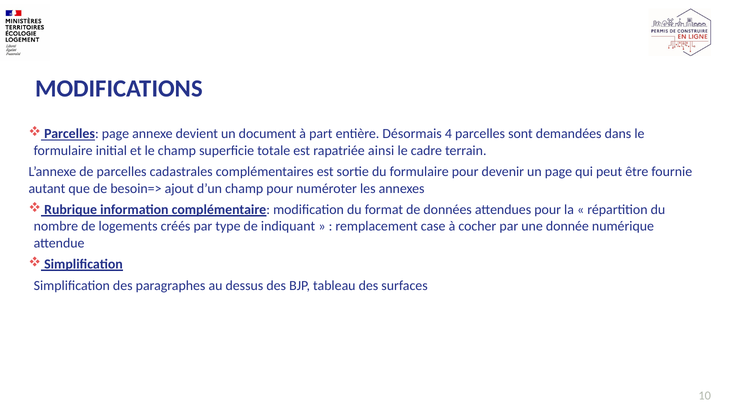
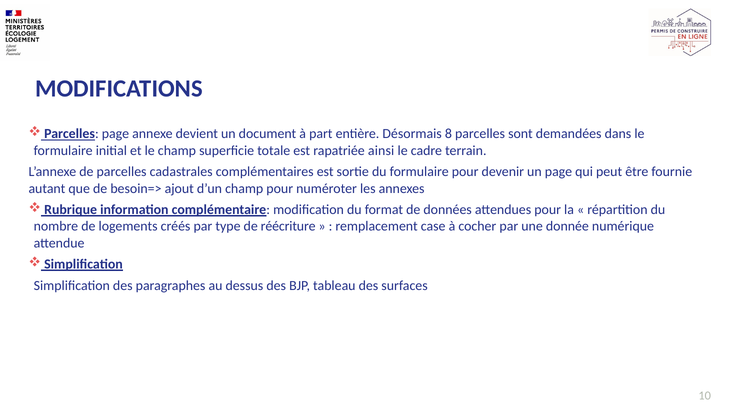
4: 4 -> 8 (448, 134)
indiquant: indiquant -> réécriture (288, 227)
